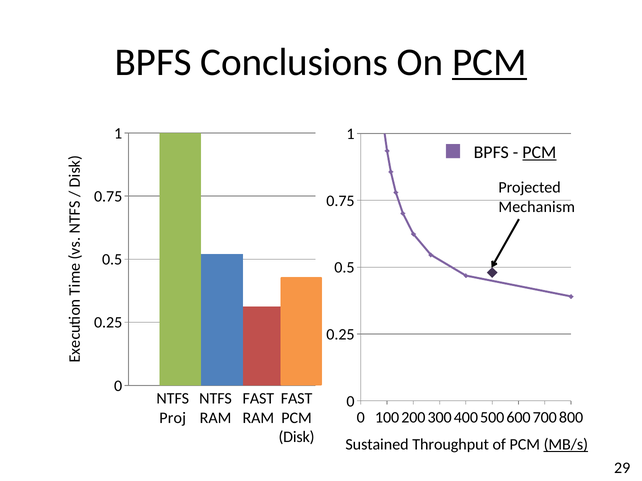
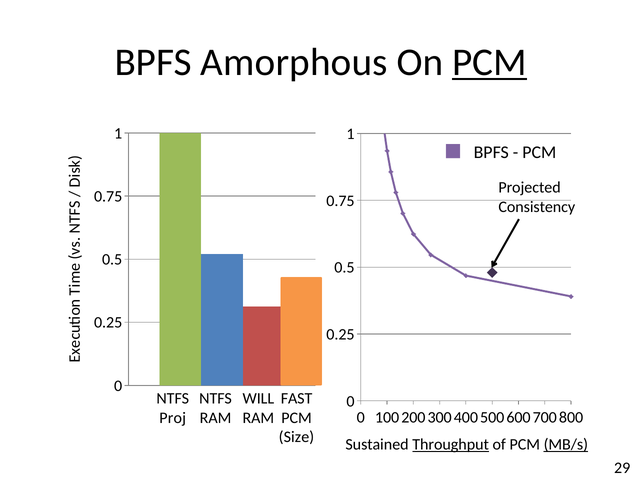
Conclusions: Conclusions -> Amorphous (294, 62)
PCM underline: present -> none (539, 152)
Mechanism: Mechanism -> Consistency (537, 207)
FAST: FAST -> WILL (258, 399)
Disk: Disk -> Size (296, 438)
Throughput underline: none -> present (451, 445)
